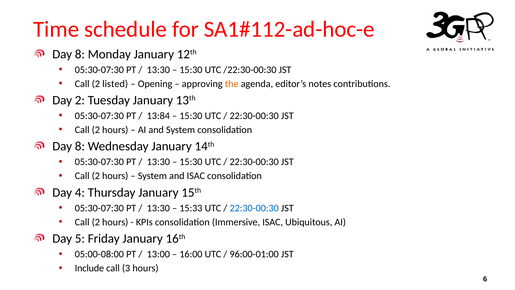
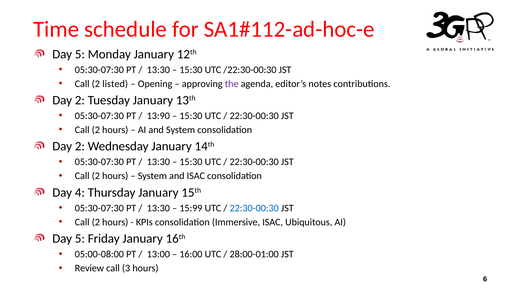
8: 8 -> 5 (80, 54)
the colour: orange -> purple (232, 84)
13:84: 13:84 -> 13:90 (158, 116)
8: 8 -> 2 (80, 146)
15:33: 15:33 -> 15:99 (191, 208)
96:00-01:00: 96:00-01:00 -> 28:00-01:00 (254, 254)
Include: Include -> Review (89, 268)
